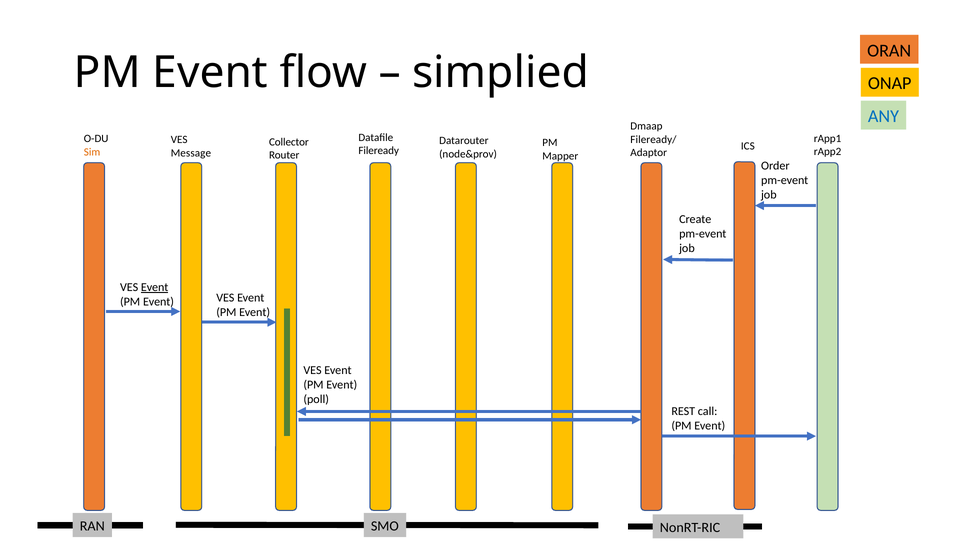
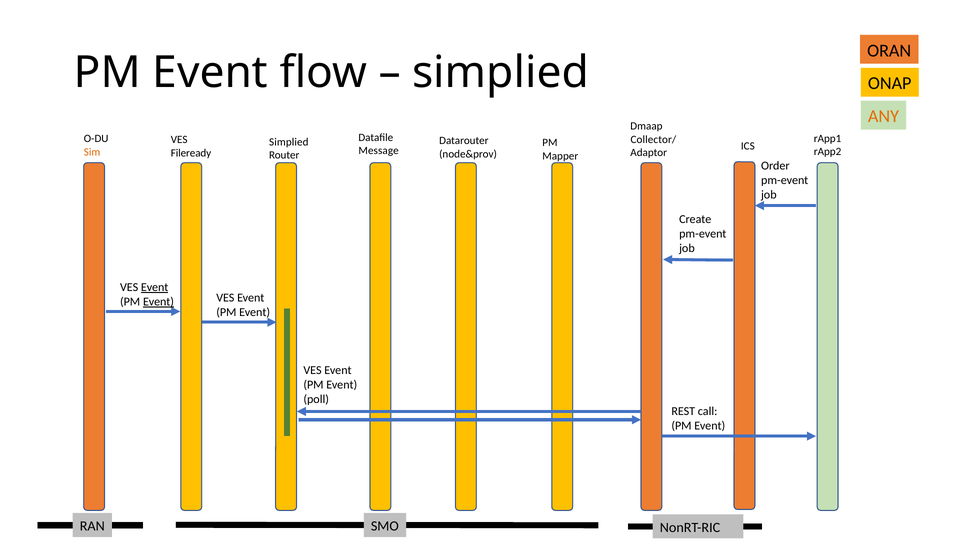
ANY colour: blue -> orange (883, 117)
Fileready/: Fileready/ -> Collector/ (653, 140)
Collector: Collector -> Simplied (289, 142)
Fileready: Fileready -> Message (379, 151)
Message: Message -> Fileready (191, 153)
Event underline: none -> present (158, 302)
